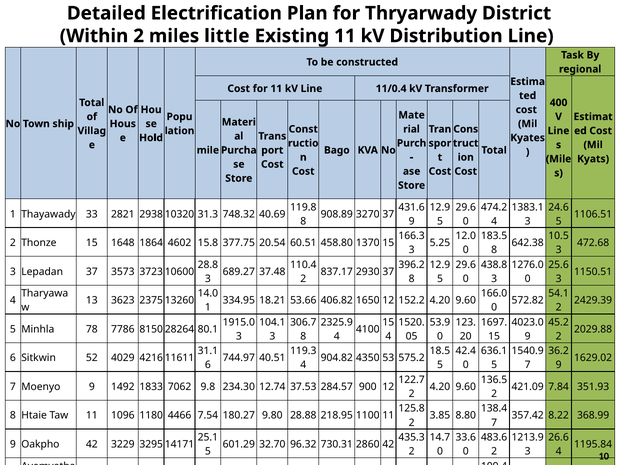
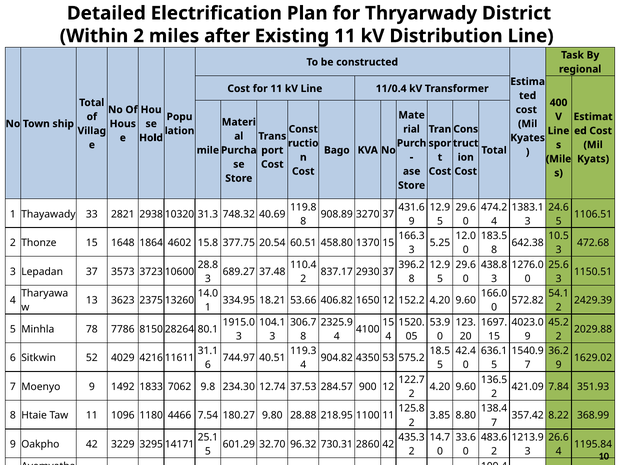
little: little -> after (227, 36)
